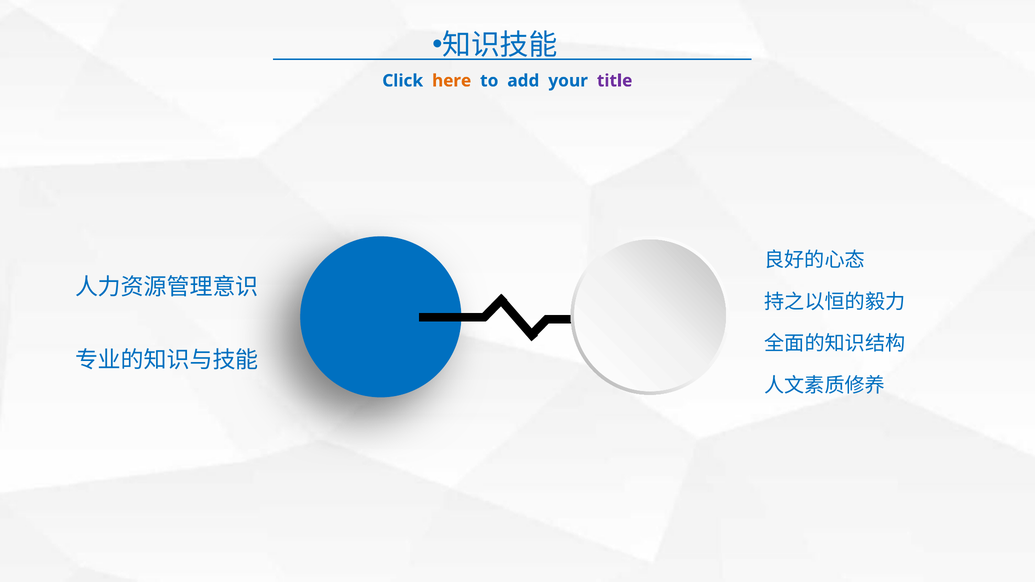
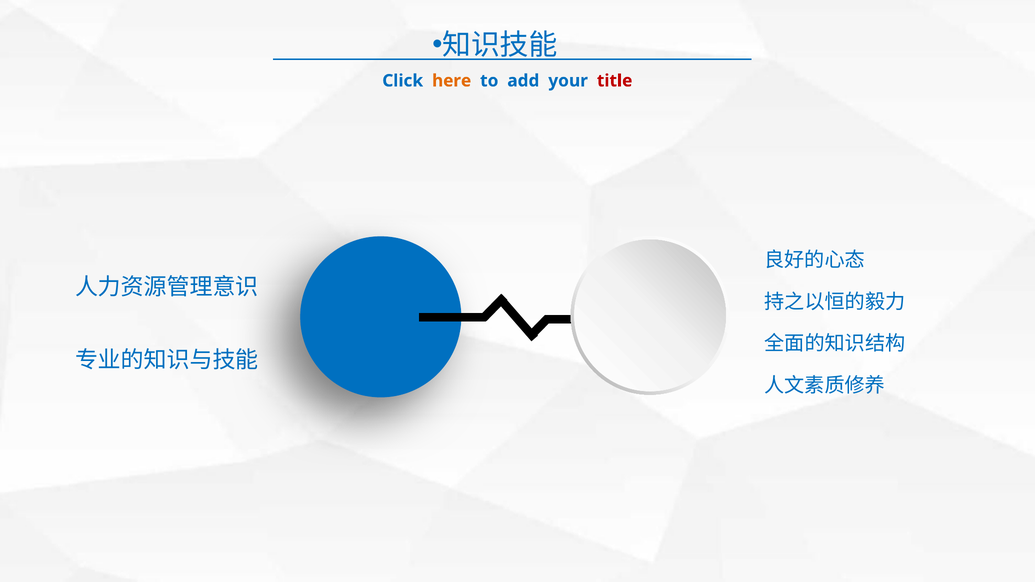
title colour: purple -> red (615, 81)
